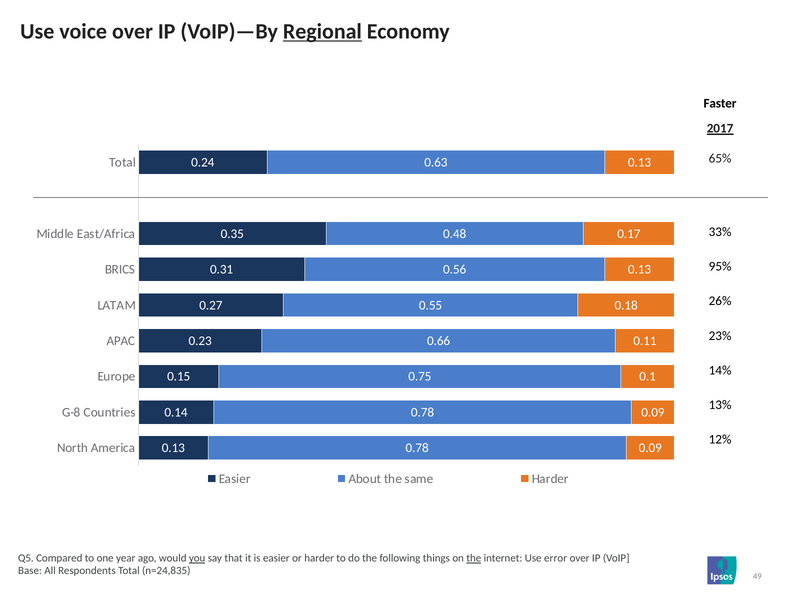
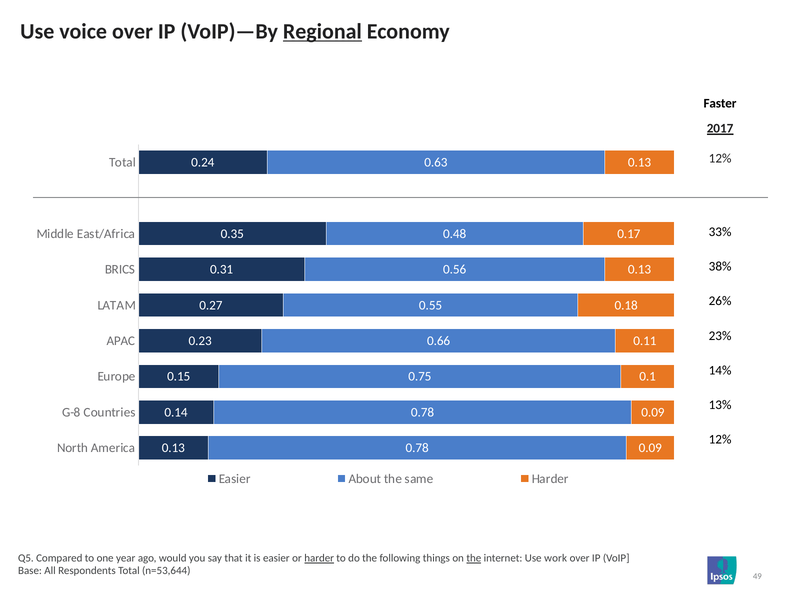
65%: 65% -> 12% (720, 159)
95%: 95% -> 38% (720, 267)
you underline: present -> none (197, 558)
harder underline: none -> present (319, 558)
error: error -> work (556, 558)
n=24,835: n=24,835 -> n=53,644 (166, 571)
